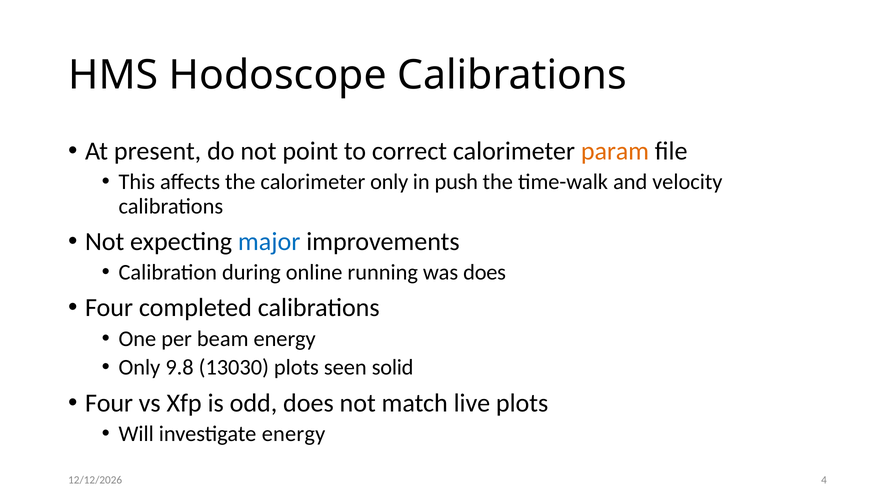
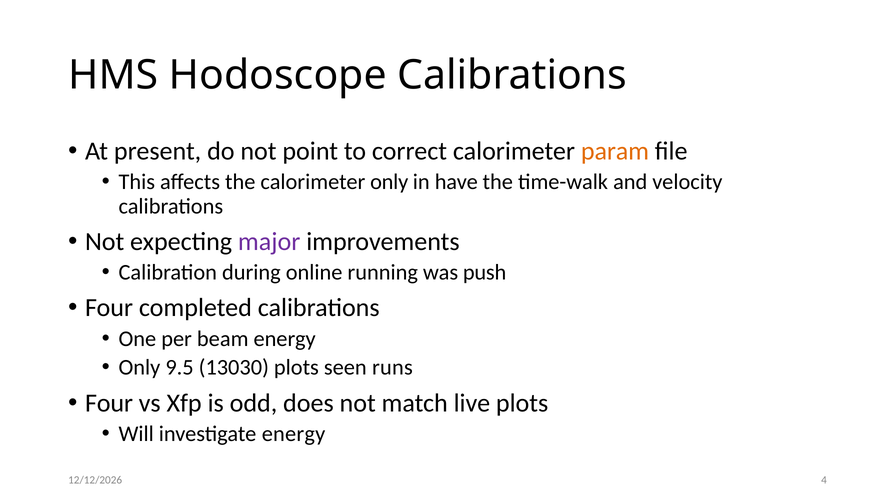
push: push -> have (456, 182)
major colour: blue -> purple (269, 242)
was does: does -> push (485, 273)
9.8: 9.8 -> 9.5 (180, 368)
solid: solid -> runs (392, 368)
